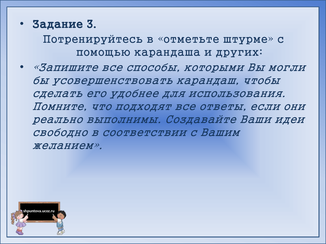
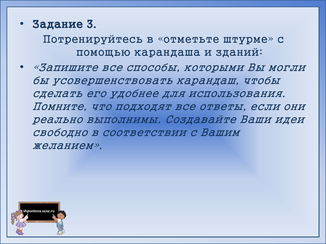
других: других -> зданий (239, 52)
